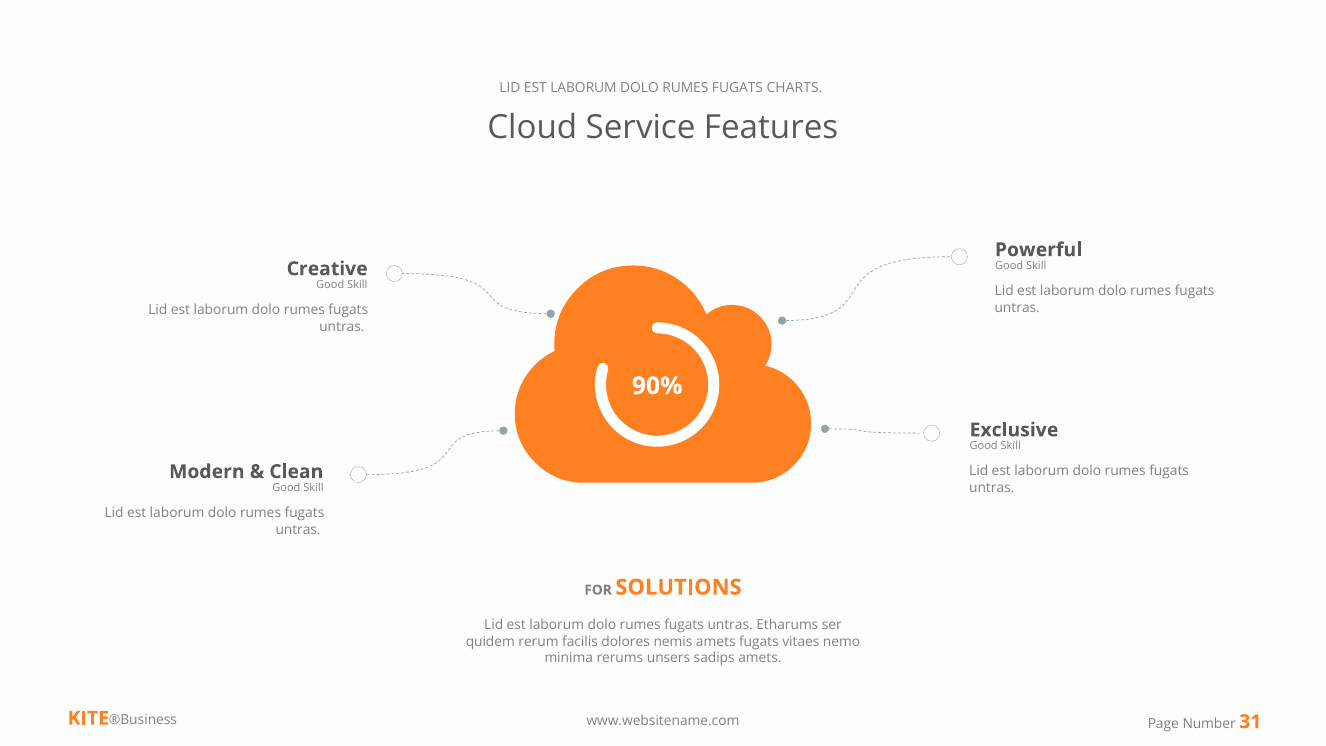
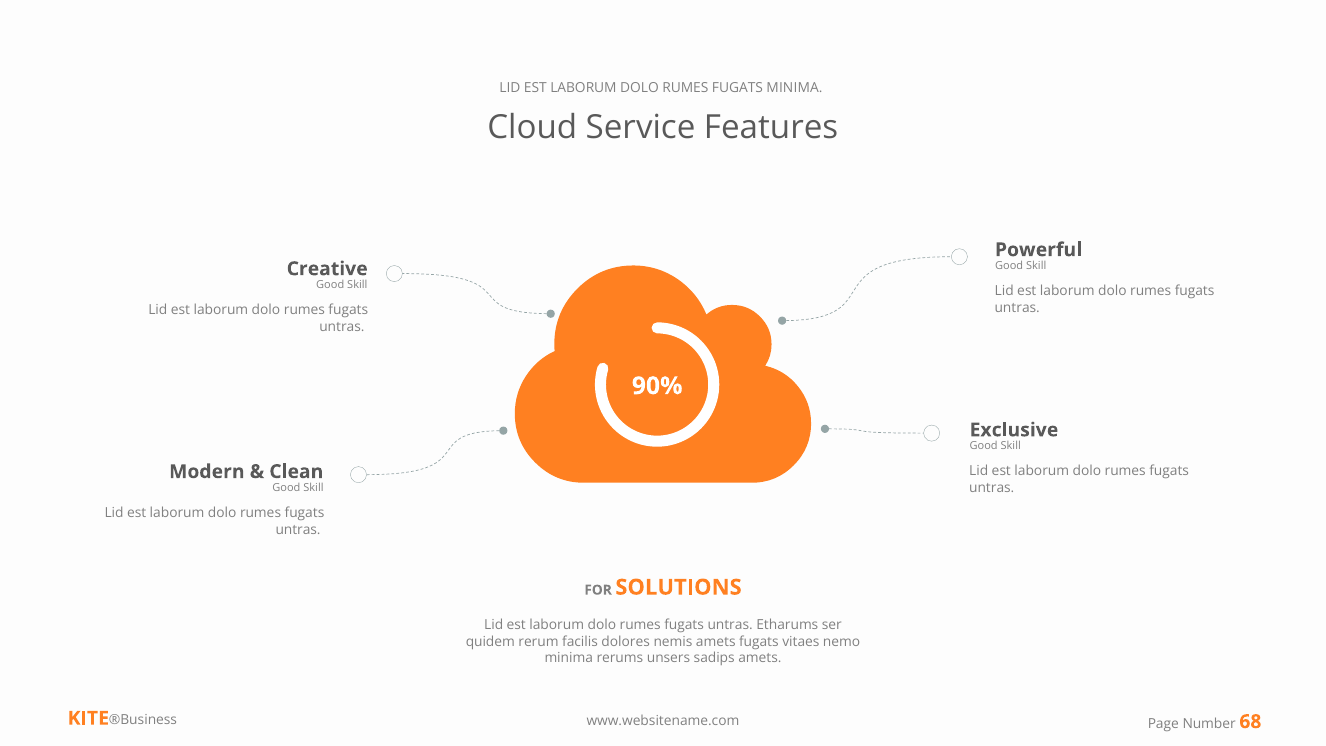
FUGATS CHARTS: CHARTS -> MINIMA (795, 87)
31: 31 -> 68 (1250, 722)
